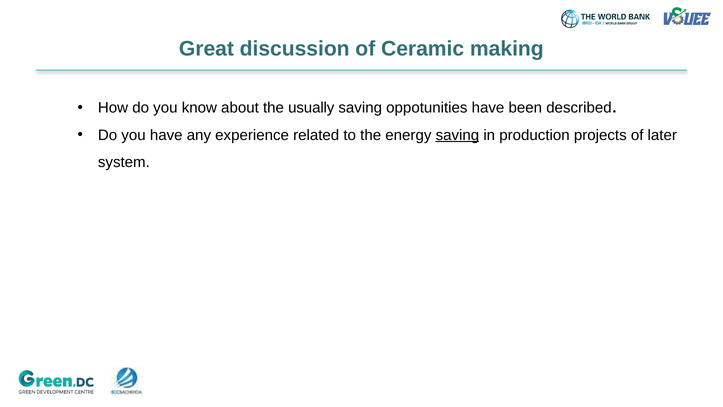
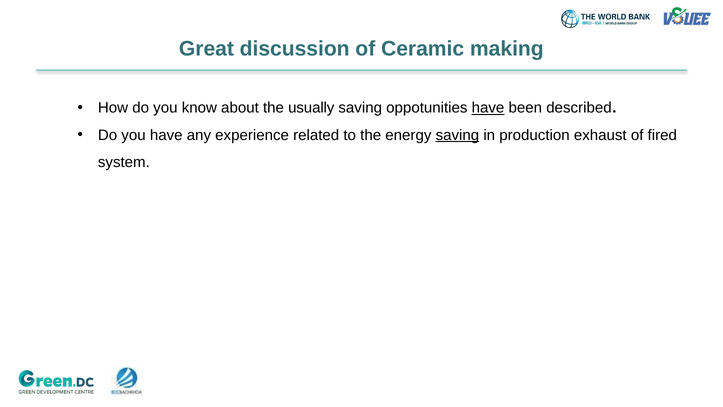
have underline: none -> present (488, 108)
projects: projects -> exhaust (600, 135)
later: later -> fired (662, 135)
